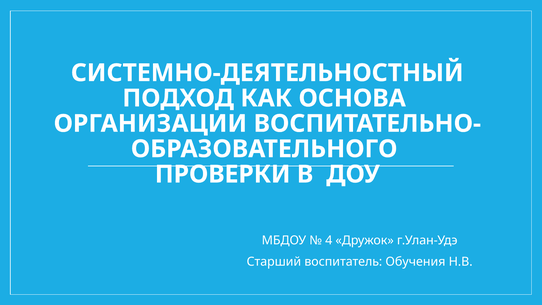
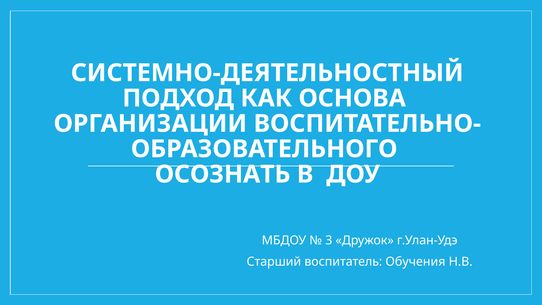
ПРОВЕРКИ: ПРОВЕРКИ -> ОСОЗНАТЬ (223, 174)
4: 4 -> 3 (329, 240)
